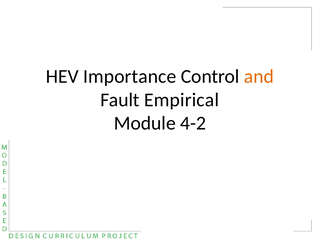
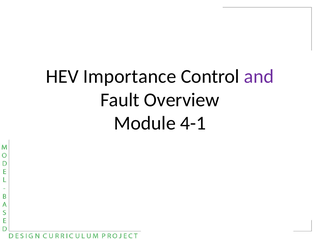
and colour: orange -> purple (259, 76)
Empirical: Empirical -> Overview (182, 100)
4-2: 4-2 -> 4-1 (193, 123)
